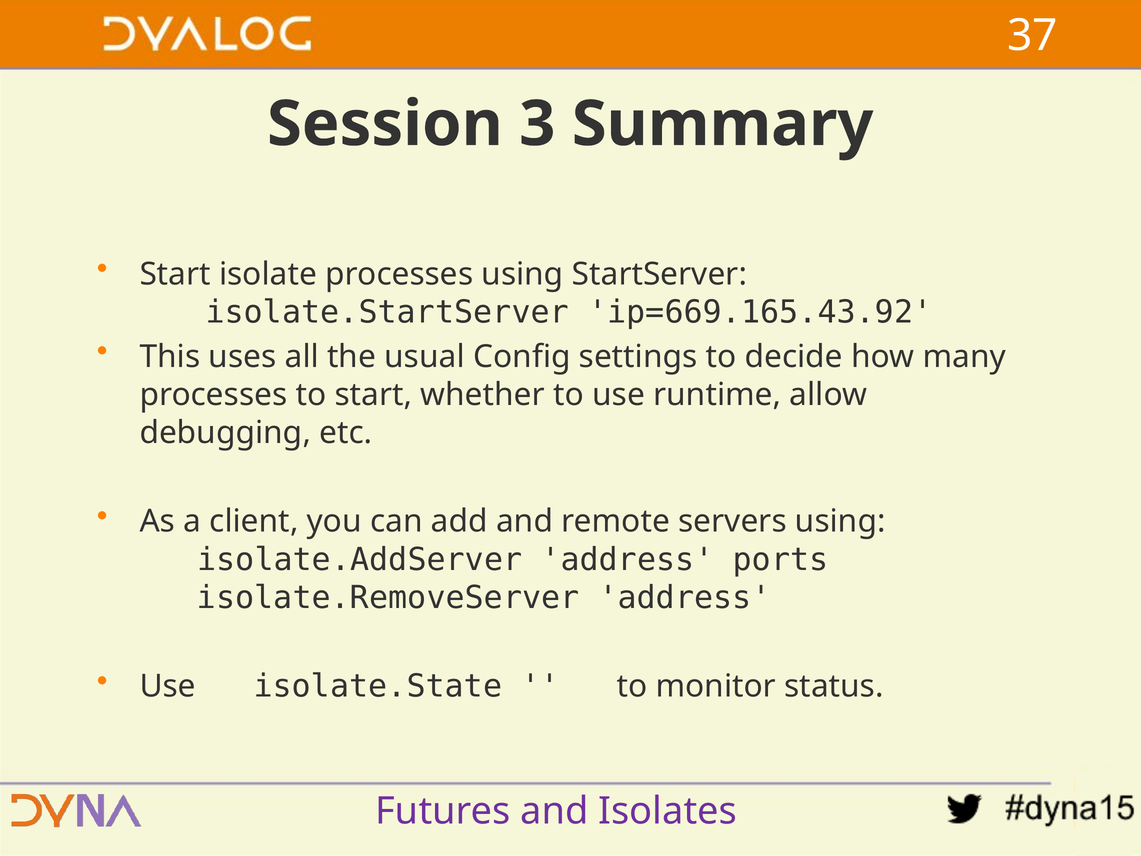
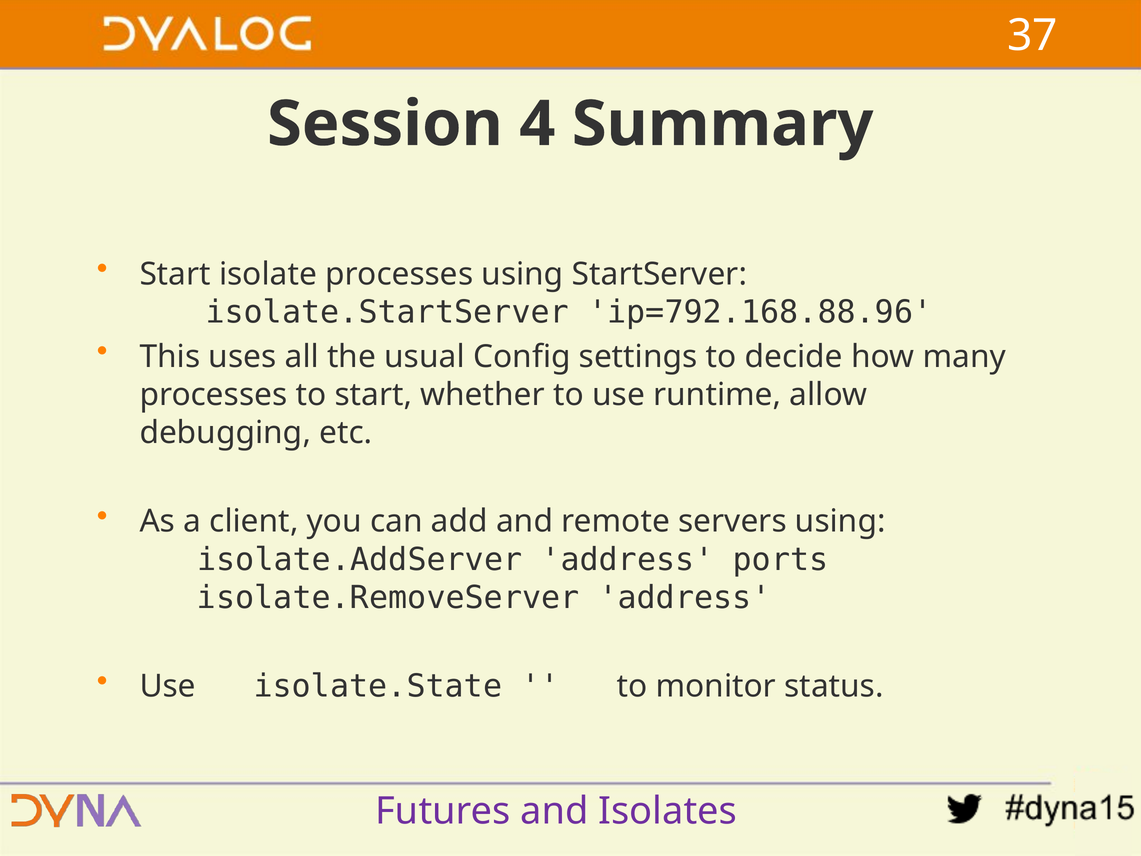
3: 3 -> 4 (537, 124)
ip=669.165.43.92: ip=669.165.43.92 -> ip=792.168.88.96 (760, 312)
